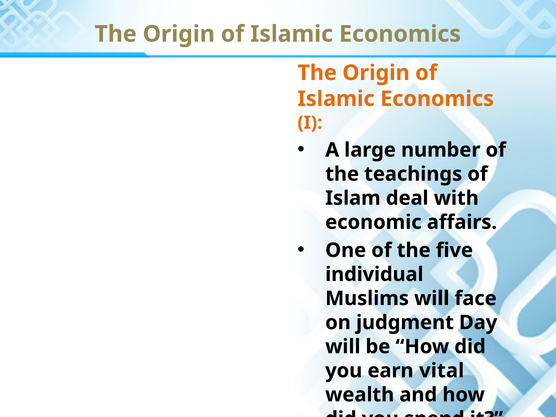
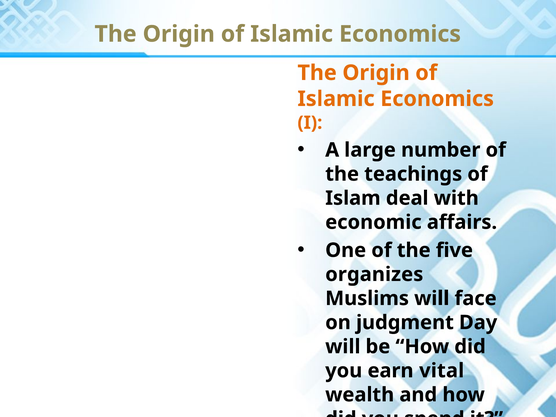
individual: individual -> organizes (374, 274)
